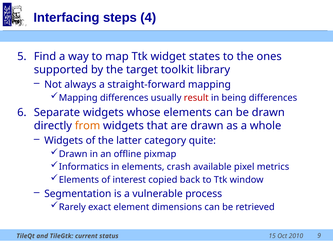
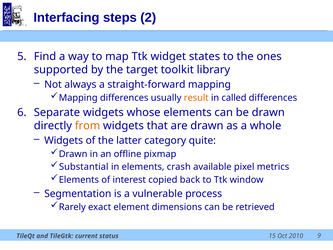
4: 4 -> 2 (148, 18)
result colour: red -> orange (196, 98)
being: being -> called (234, 98)
Informatics: Informatics -> Substantial (84, 167)
